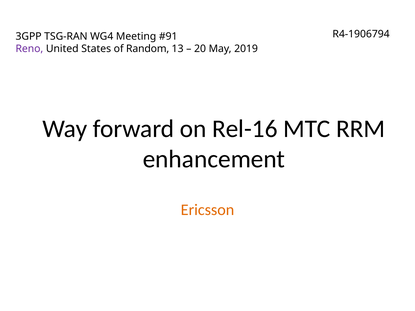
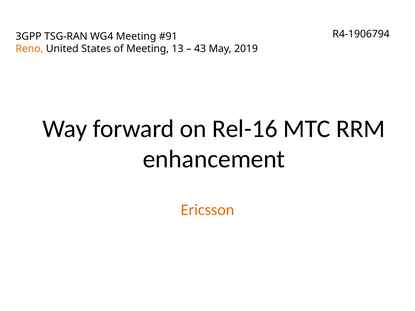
Reno colour: purple -> orange (29, 49)
of Random: Random -> Meeting (148, 49)
20: 20 -> 43 (200, 49)
